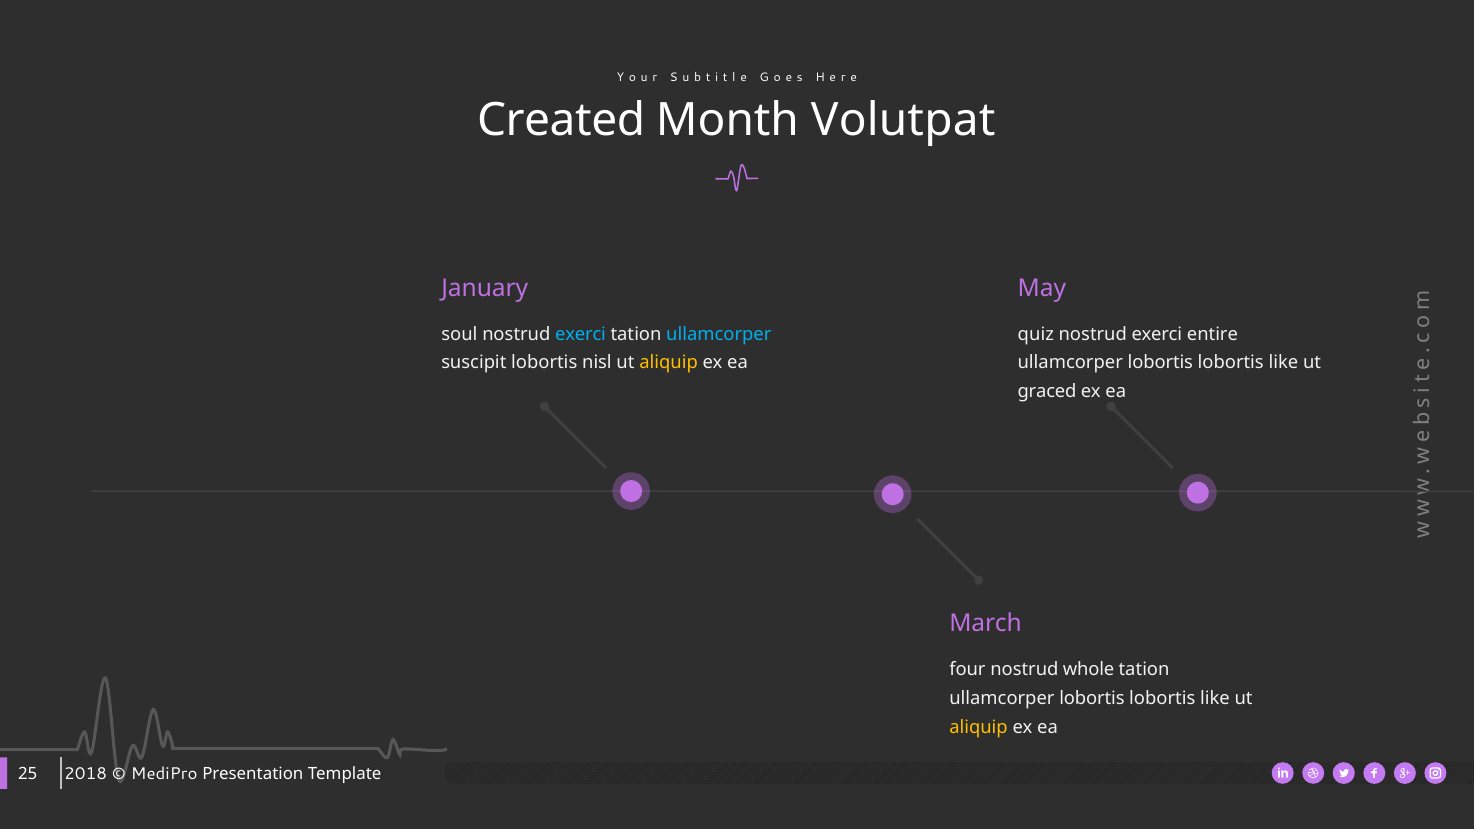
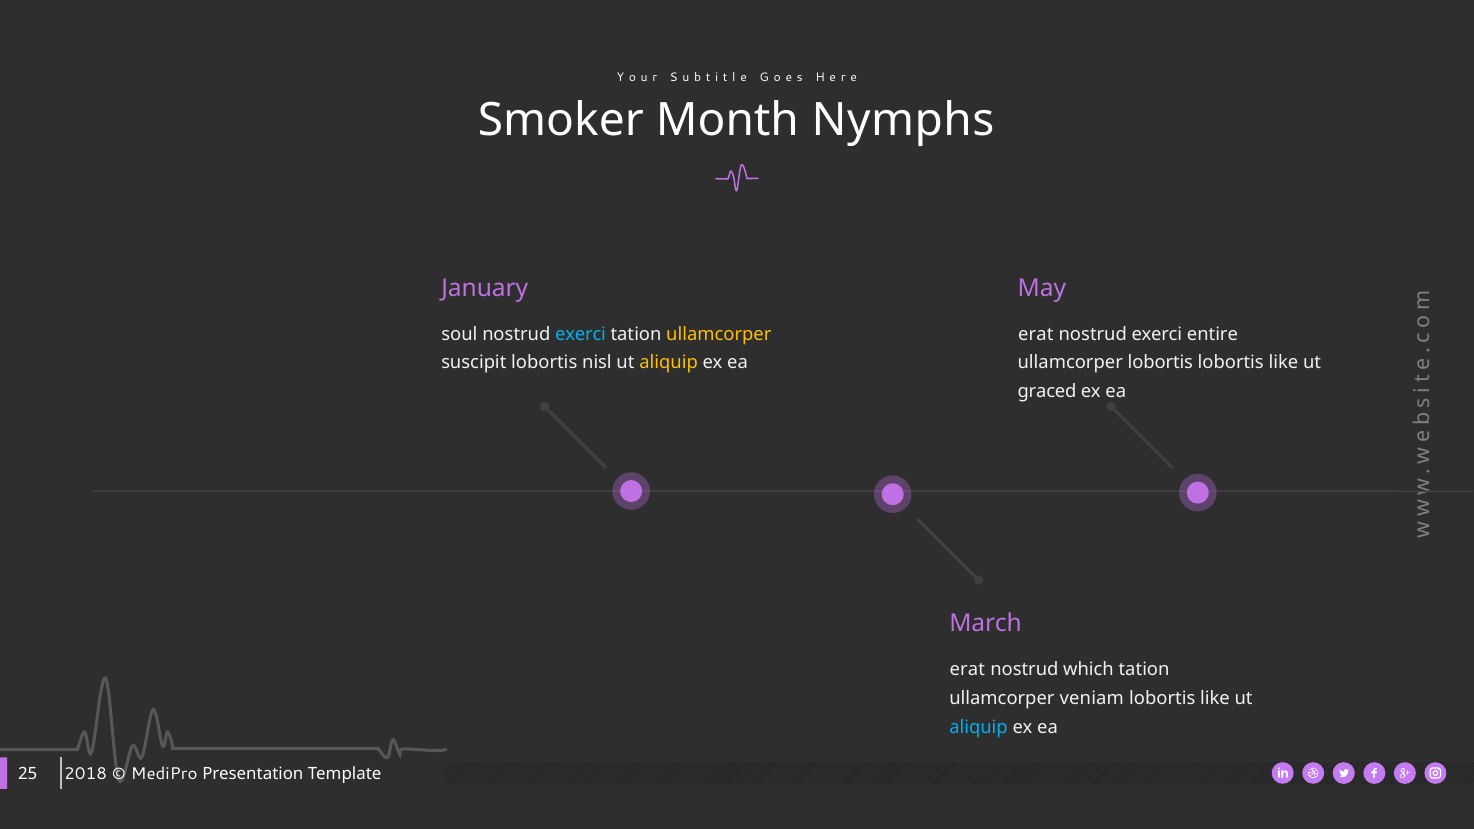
Created: Created -> Smoker (561, 120)
Volutpat: Volutpat -> Nymphs (903, 120)
ullamcorper colour: light blue -> yellow (719, 334)
quiz: quiz -> erat (1036, 334)
four: four -> erat (967, 670)
whole: whole -> which (1088, 670)
lobortis: lobortis -> veniam (1092, 698)
aliquip colour: yellow -> light blue (979, 727)
